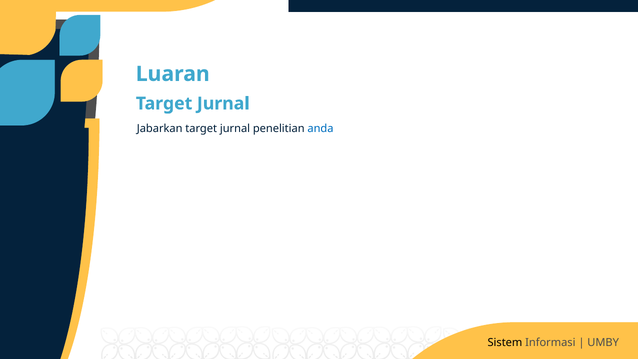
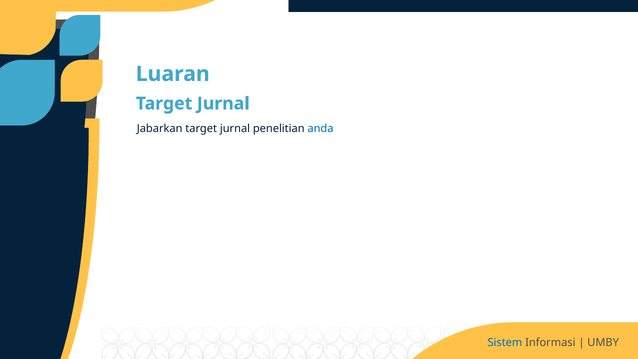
Sistem colour: black -> blue (505, 343)
